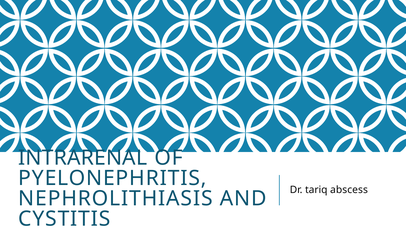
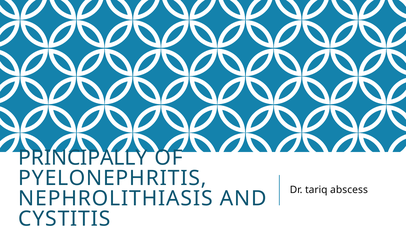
INTRARENAL: INTRARENAL -> PRINCIPALLY (83, 158)
